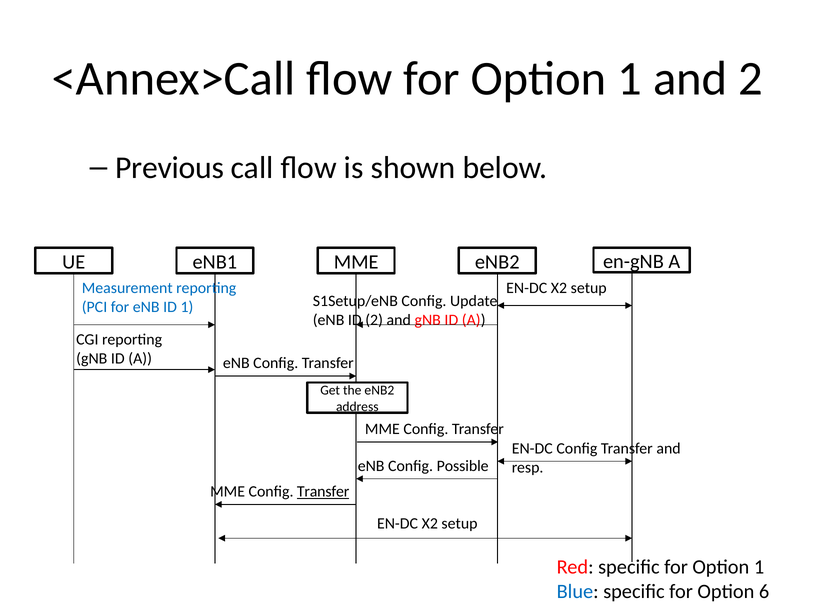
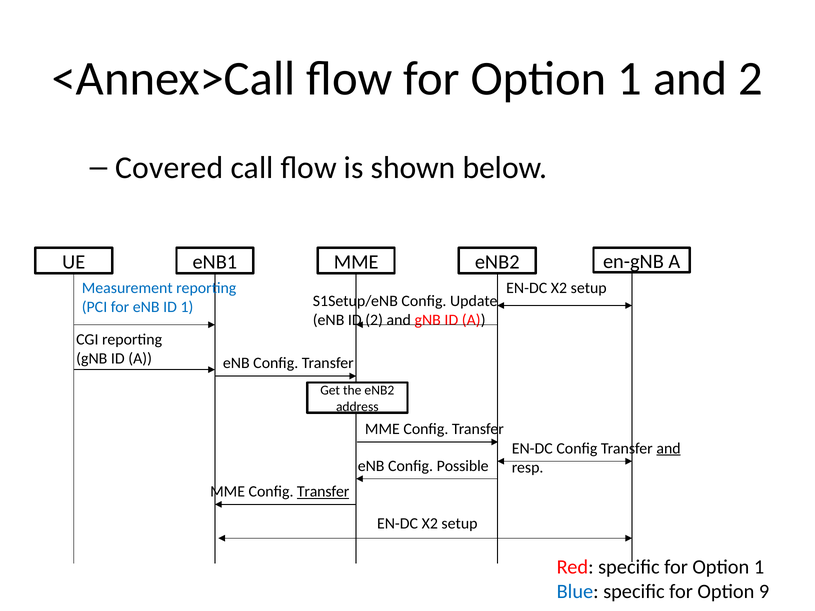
Previous: Previous -> Covered (169, 168)
and underline: none -> present (669, 449)
6: 6 -> 9 (764, 592)
